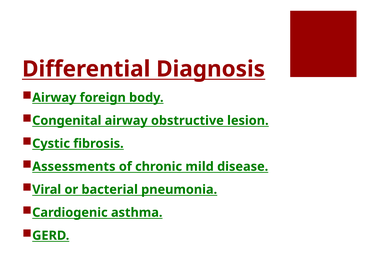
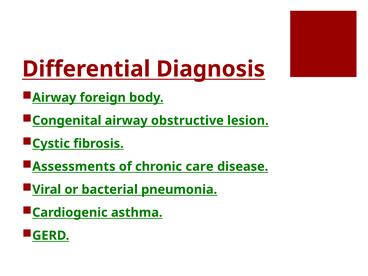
mild: mild -> care (200, 167)
